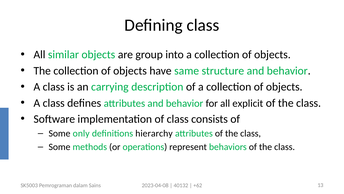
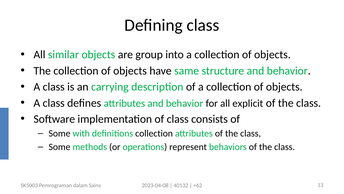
only: only -> with (81, 133)
definitions hierarchy: hierarchy -> collection (154, 133)
